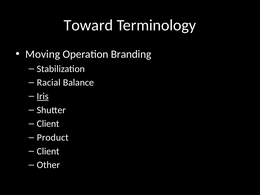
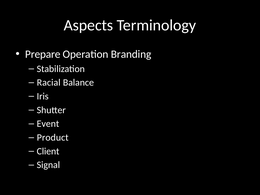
Toward: Toward -> Aspects (88, 25)
Moving: Moving -> Prepare (43, 54)
Iris underline: present -> none (43, 96)
Client: Client -> Event (48, 124)
Other: Other -> Signal (48, 165)
